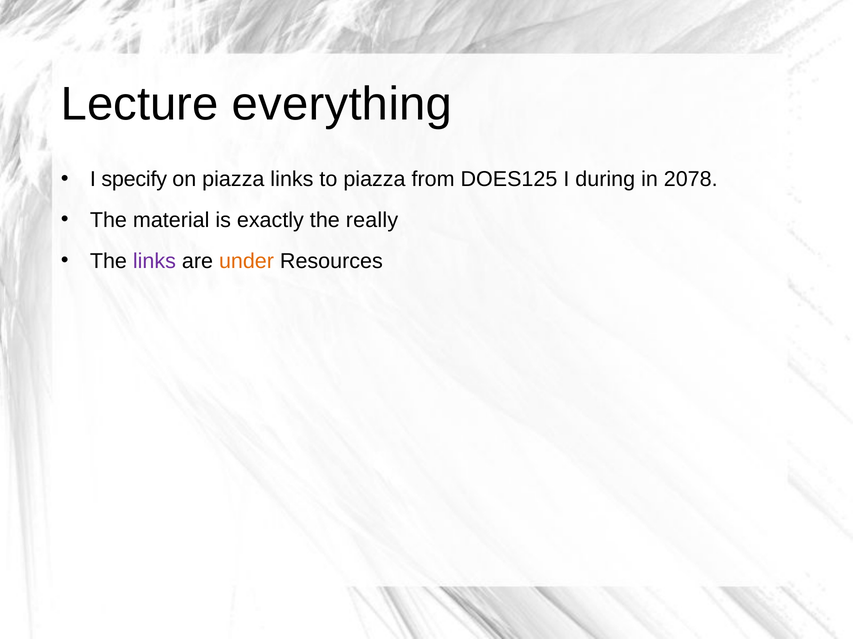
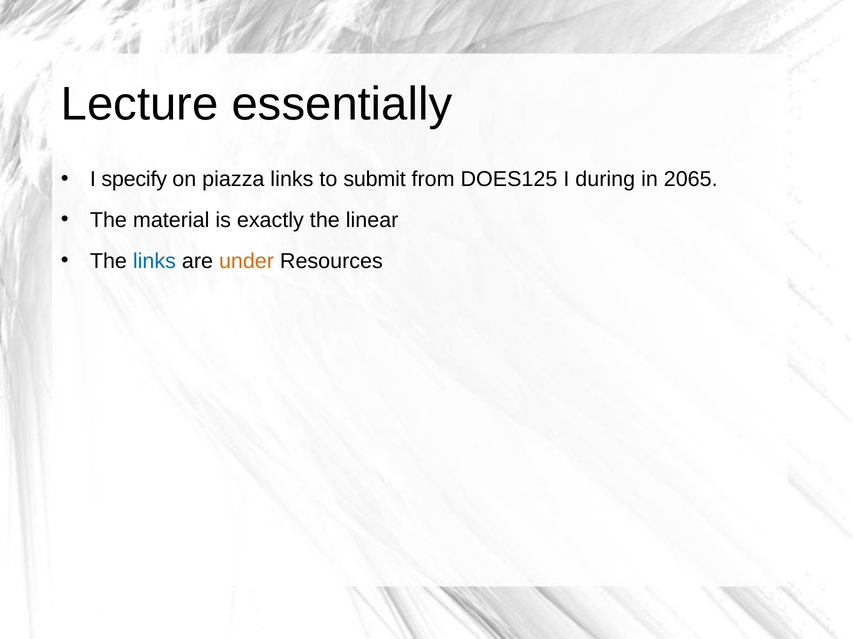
everything: everything -> essentially (342, 104)
to piazza: piazza -> submit (375, 179)
2078: 2078 -> 2065 (691, 179)
really: really -> linear (372, 220)
links colour: purple -> blue (154, 261)
